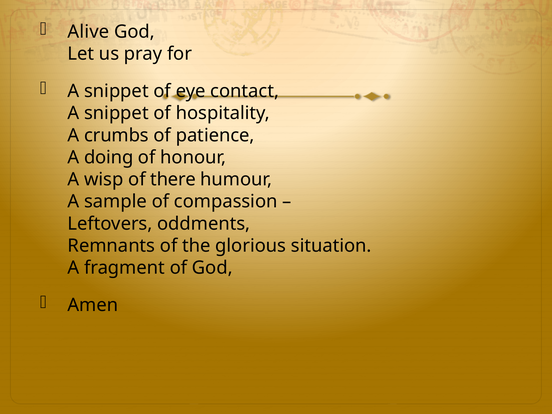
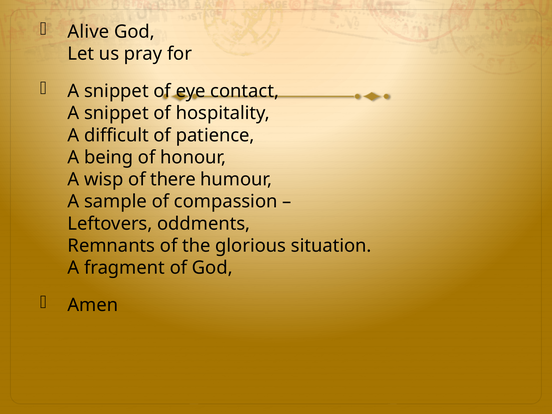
crumbs: crumbs -> difficult (116, 135)
doing: doing -> being (109, 157)
